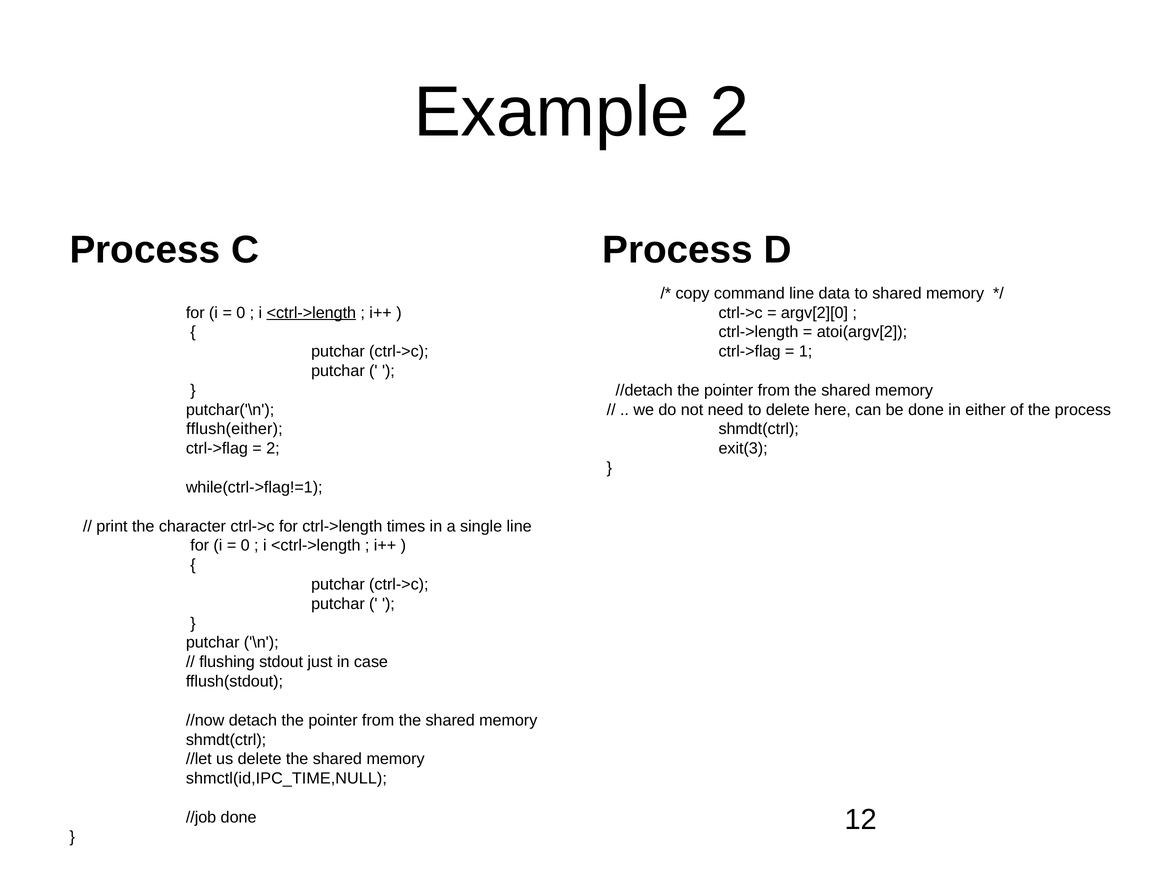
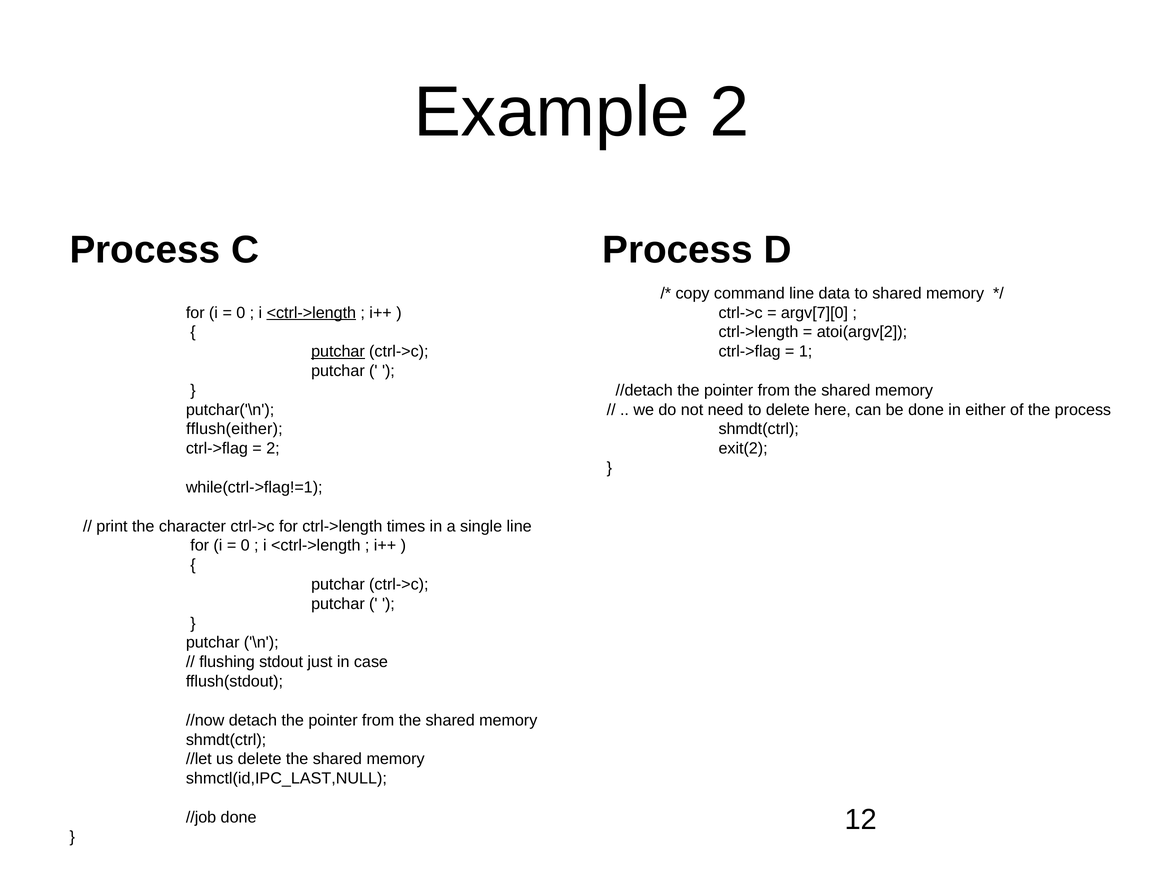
argv[2][0: argv[2][0 -> argv[7][0 (814, 313)
putchar underline: none -> present (338, 352)
exit(3: exit(3 -> exit(2 (743, 449)
shmctl(id,IPC_TIME,NULL: shmctl(id,IPC_TIME,NULL -> shmctl(id,IPC_LAST,NULL (286, 779)
